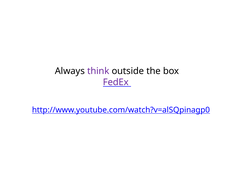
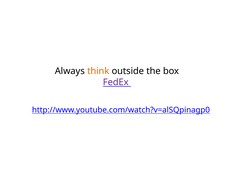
think colour: purple -> orange (98, 71)
